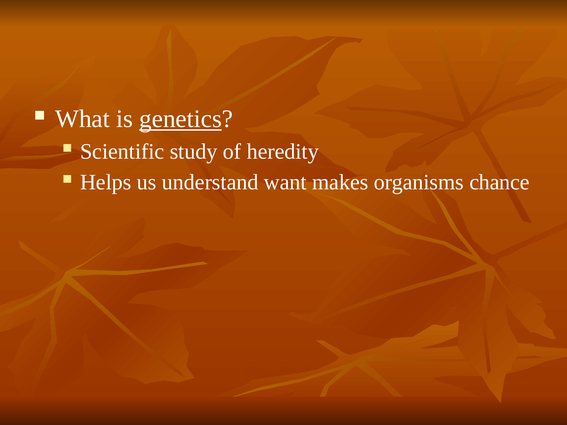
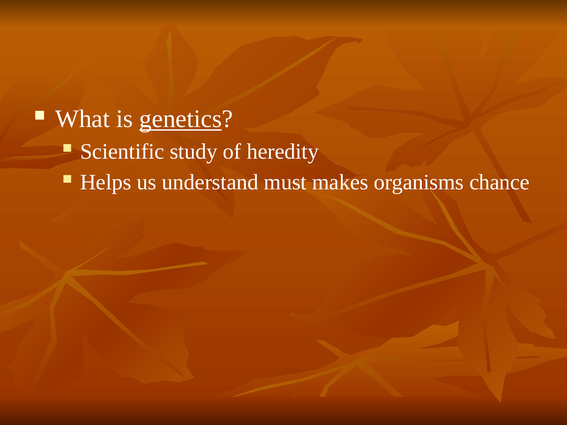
want: want -> must (285, 182)
